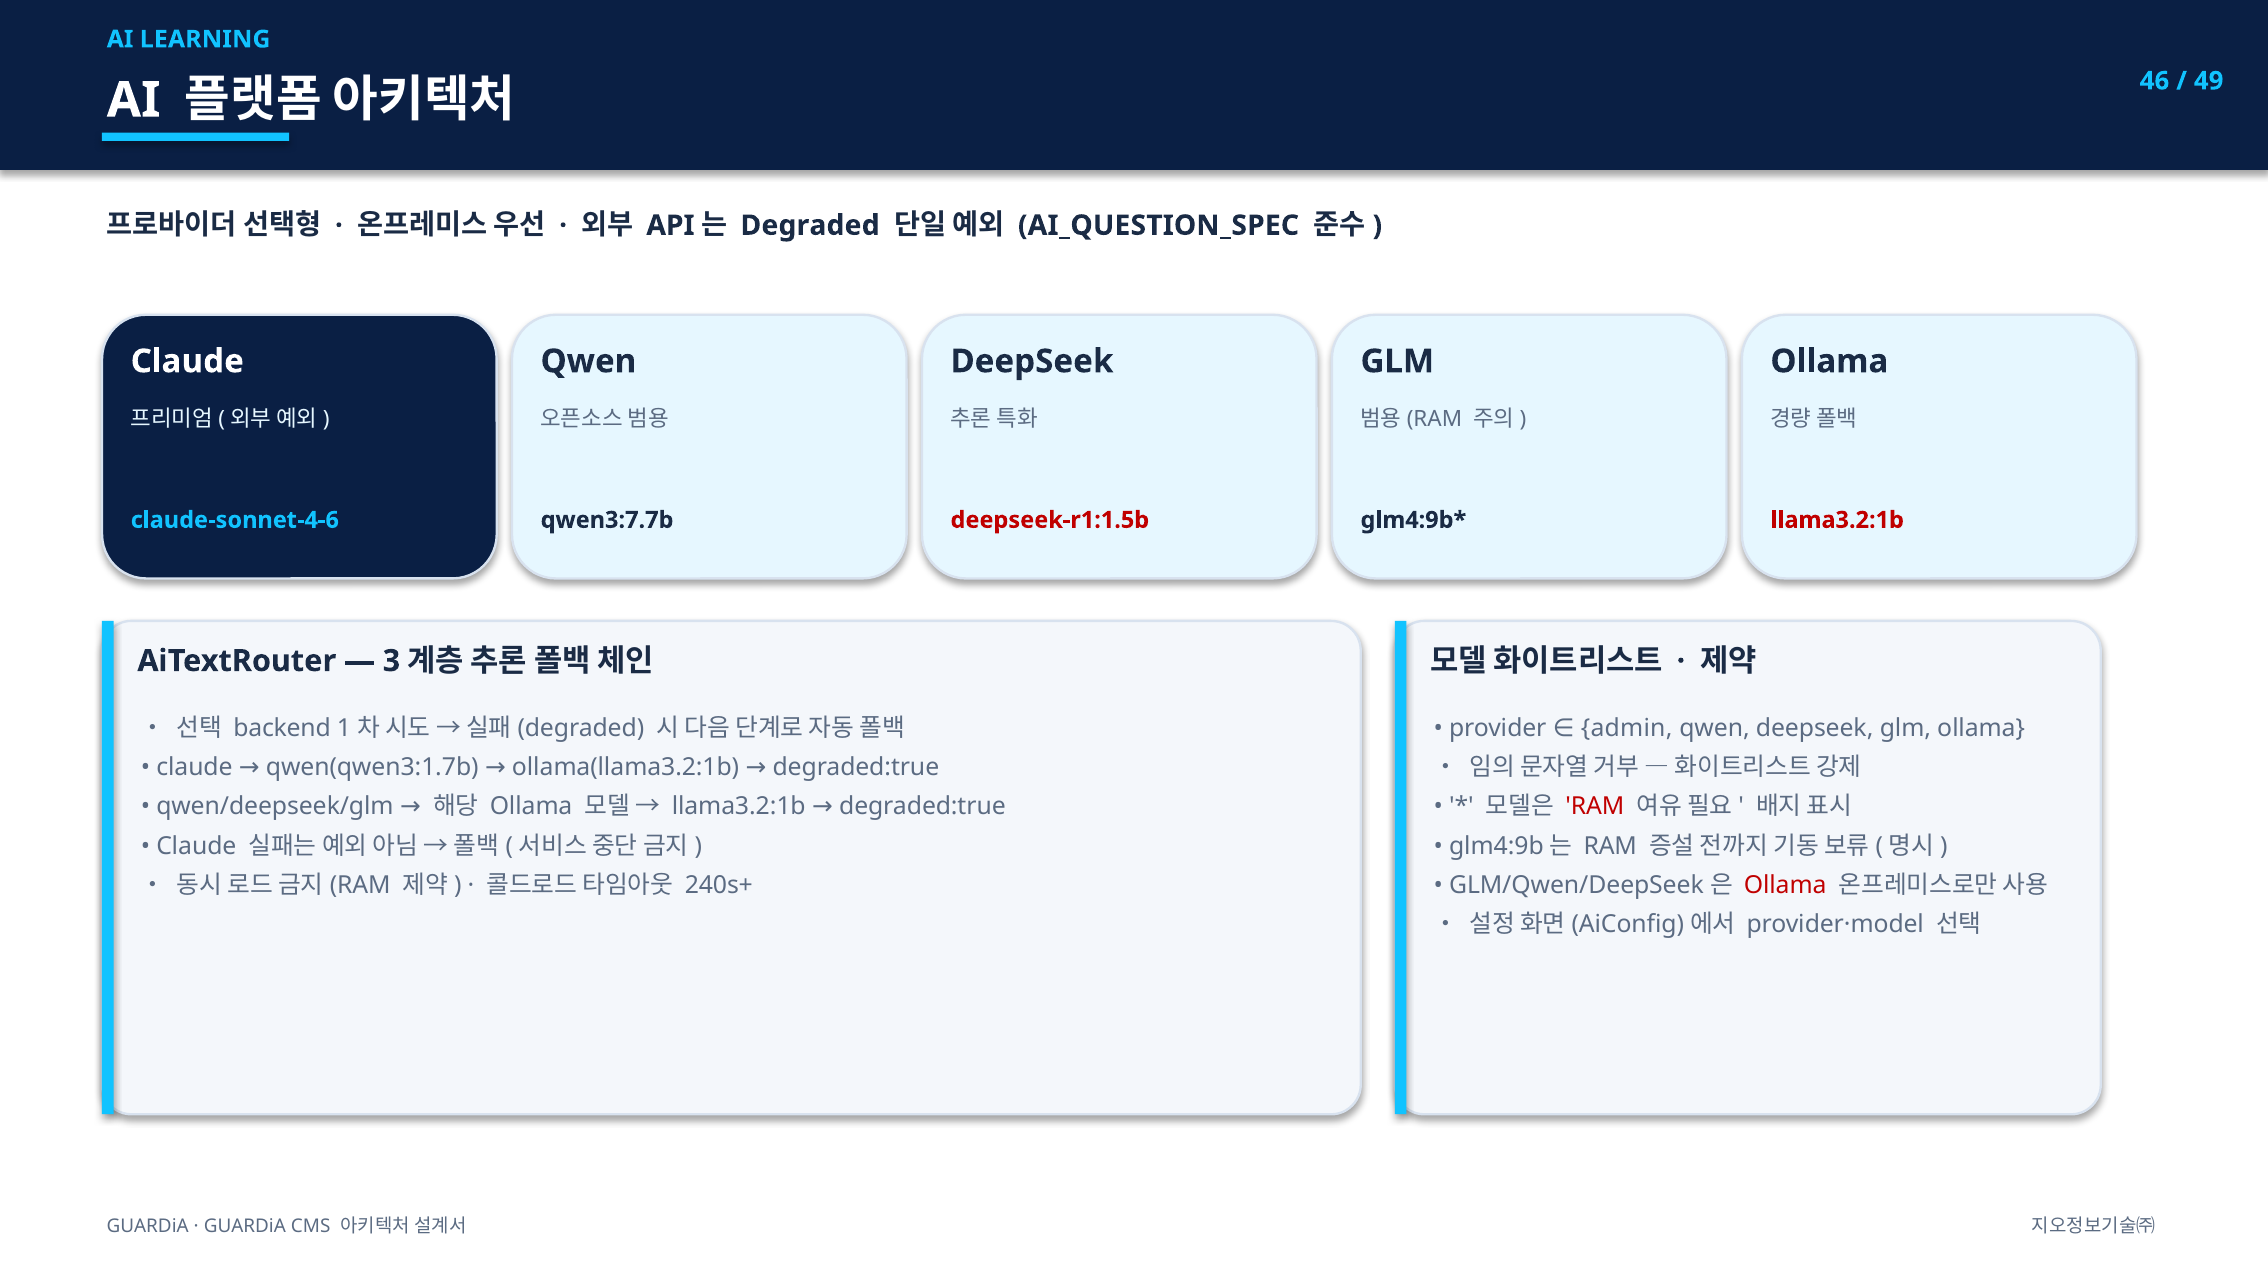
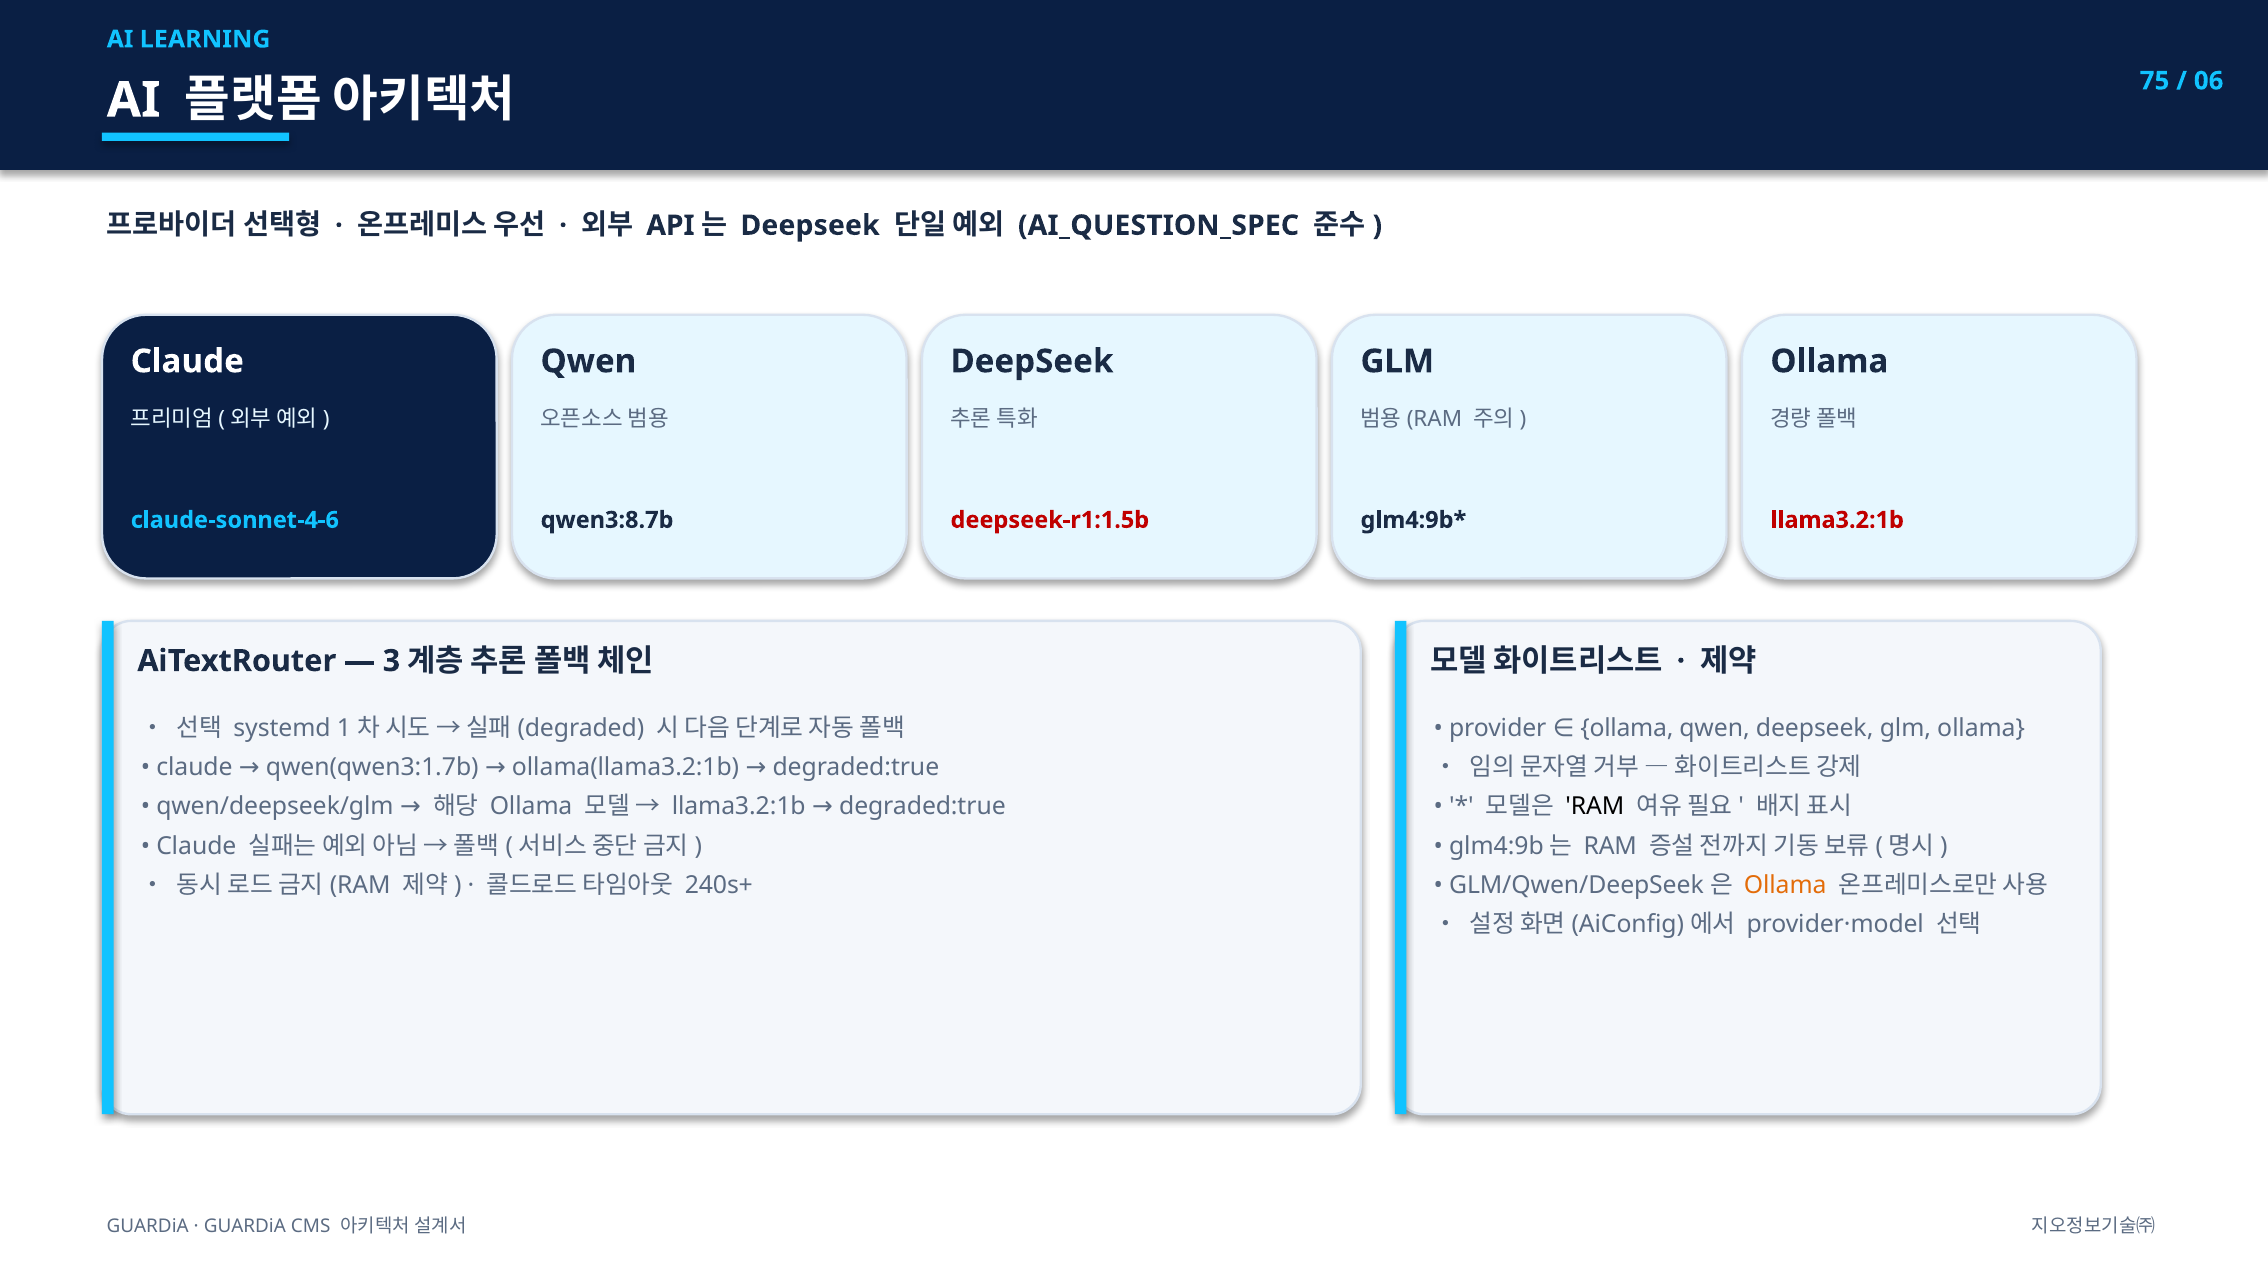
46: 46 -> 75 (2155, 81)
49: 49 -> 06 (2209, 81)
Degraded: Degraded -> Deepseek (810, 225)
qwen3:7.7b: qwen3:7.7b -> qwen3:8.7b (607, 520)
backend: backend -> systemd (282, 728)
provider admin: admin -> ollama (1627, 728)
RAM colour: red -> black (1595, 807)
Ollama colour: red -> orange (1785, 885)
